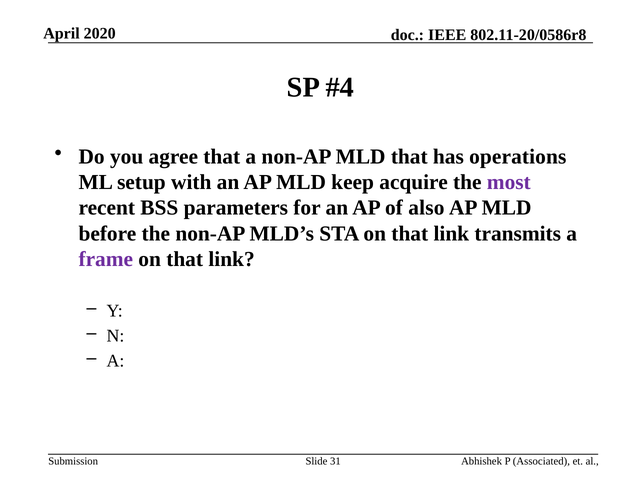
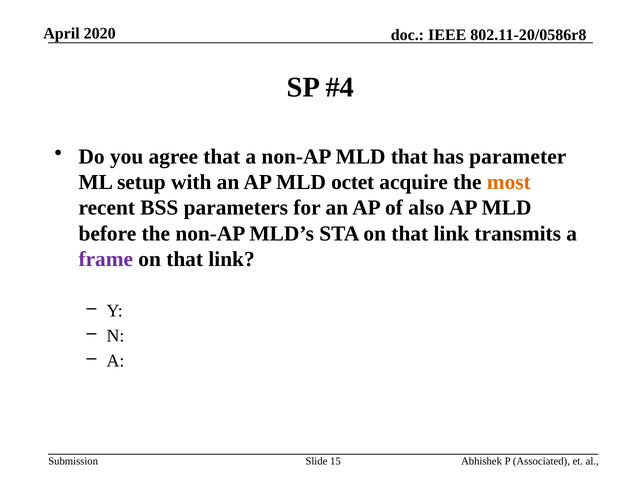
operations: operations -> parameter (518, 156)
keep: keep -> octet (353, 182)
most colour: purple -> orange (509, 182)
31: 31 -> 15 (335, 461)
